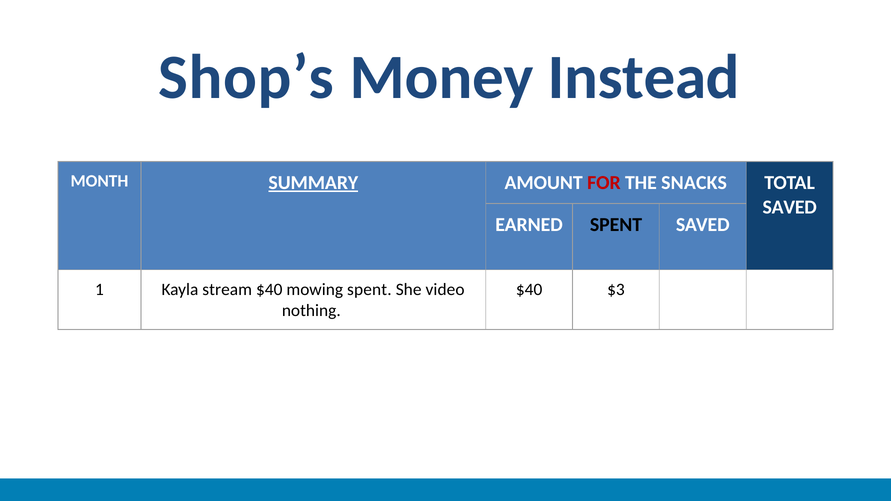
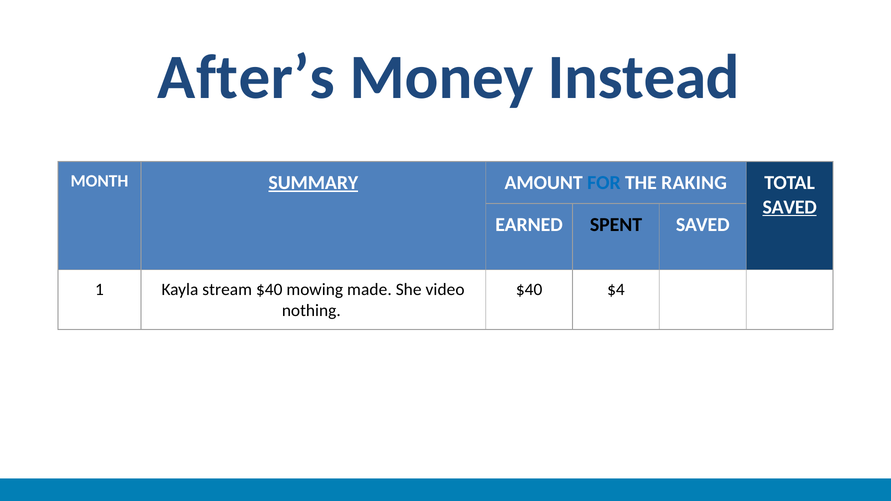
Shop’s: Shop’s -> After’s (246, 77)
FOR colour: red -> blue (604, 183)
SNACKS: SNACKS -> RAKING (694, 183)
SAVED underline: none -> present (790, 207)
mowing spent: spent -> made (369, 289)
$3: $3 -> $4 (616, 289)
